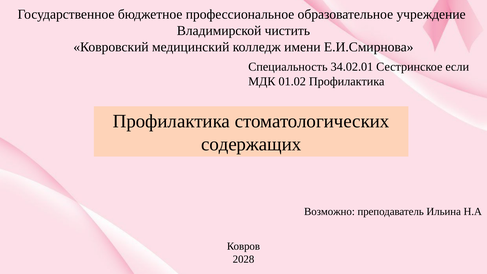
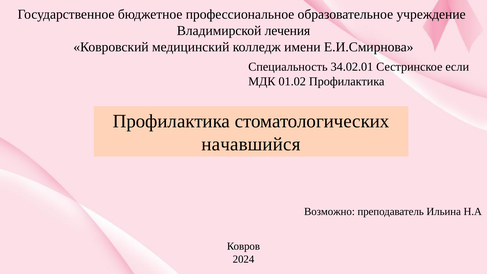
чистить: чистить -> лечения (287, 31)
содержащих: содержащих -> начавшийся (251, 144)
2028: 2028 -> 2024 (243, 259)
